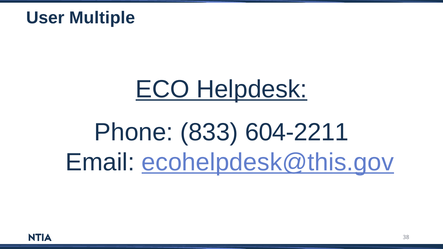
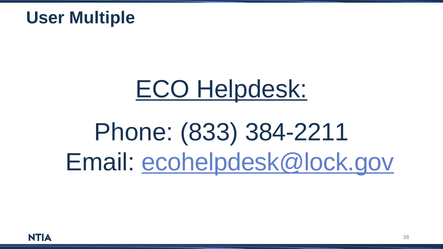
604-2211: 604-2211 -> 384-2211 (297, 132)
ecohelpdesk@this.gov: ecohelpdesk@this.gov -> ecohelpdesk@lock.gov (268, 162)
